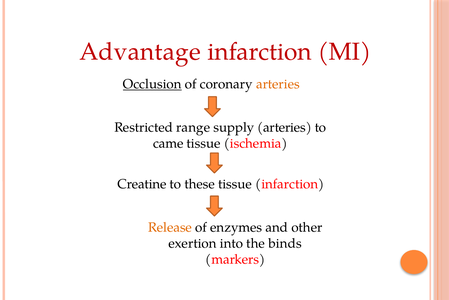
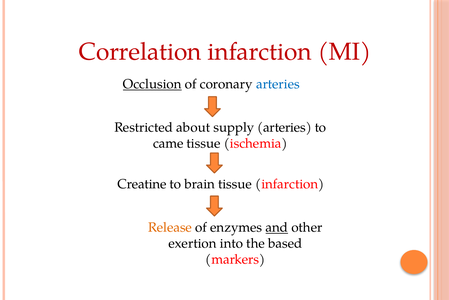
Advantage: Advantage -> Correlation (140, 52)
arteries colour: orange -> blue (278, 84)
range: range -> about (193, 127)
these: these -> brain (200, 184)
and underline: none -> present (277, 227)
binds: binds -> based (285, 243)
